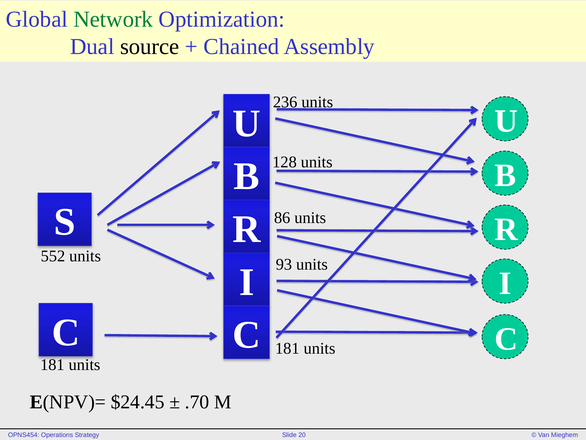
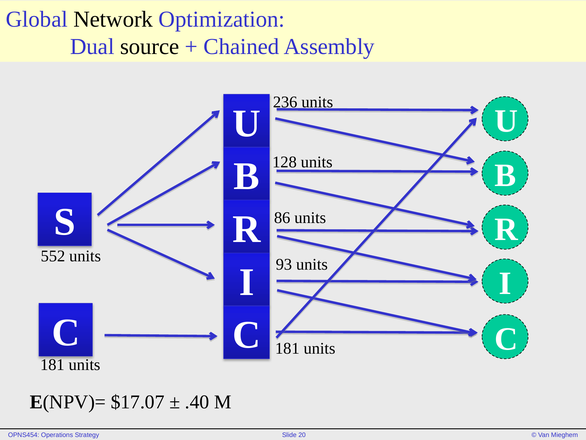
Network colour: green -> black (113, 19)
$24.45: $24.45 -> $17.07 (138, 402)
.70: .70 -> .40 (197, 402)
